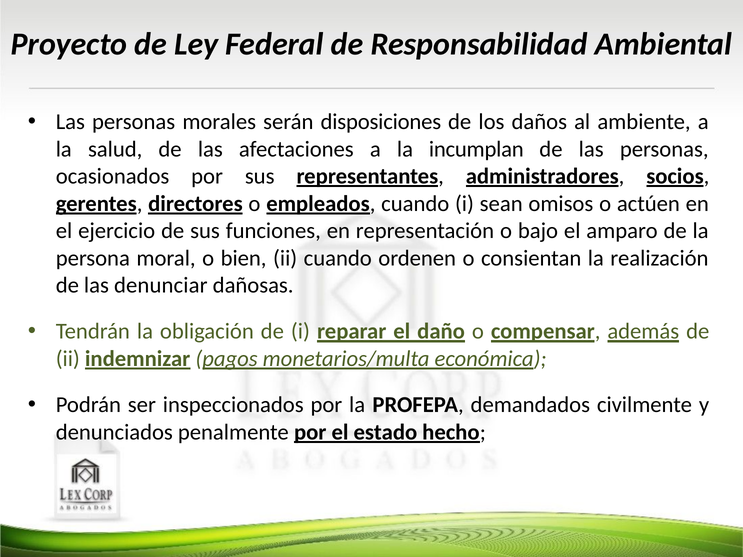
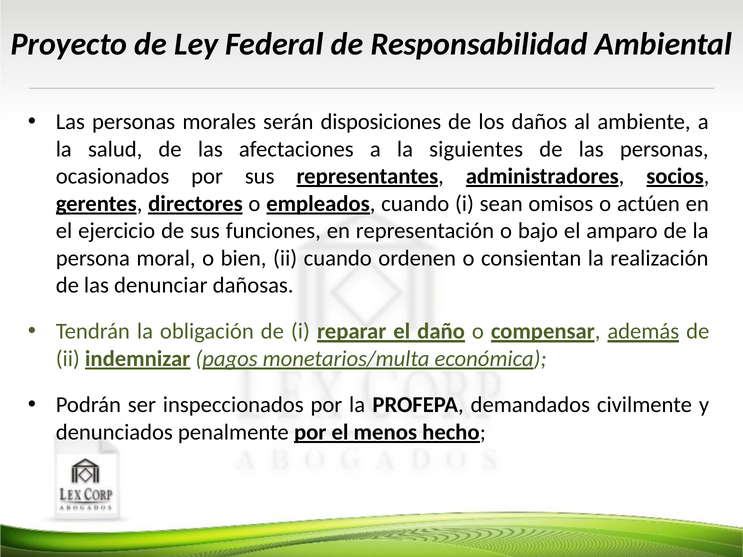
incumplan: incumplan -> siguientes (476, 149)
estado: estado -> menos (385, 432)
